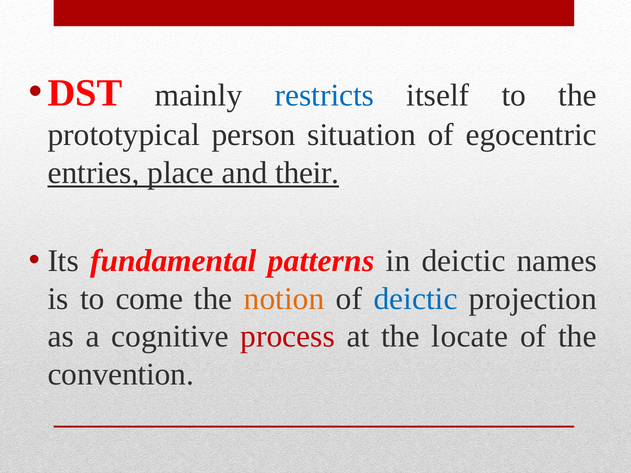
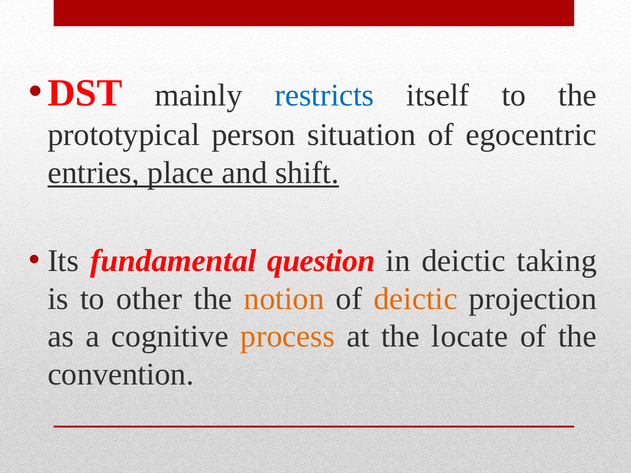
their: their -> shift (307, 173)
patterns: patterns -> question (321, 261)
names: names -> taking (557, 261)
come: come -> other (149, 299)
deictic colour: blue -> orange (416, 299)
process colour: red -> orange (288, 337)
